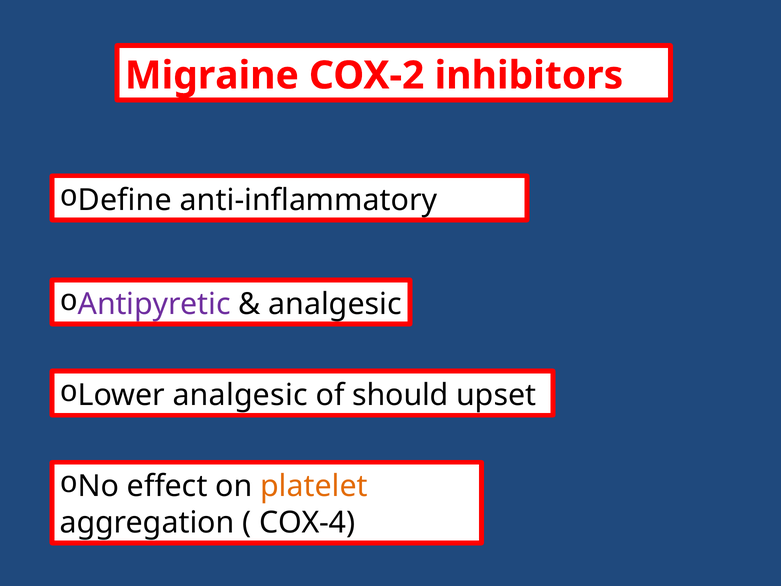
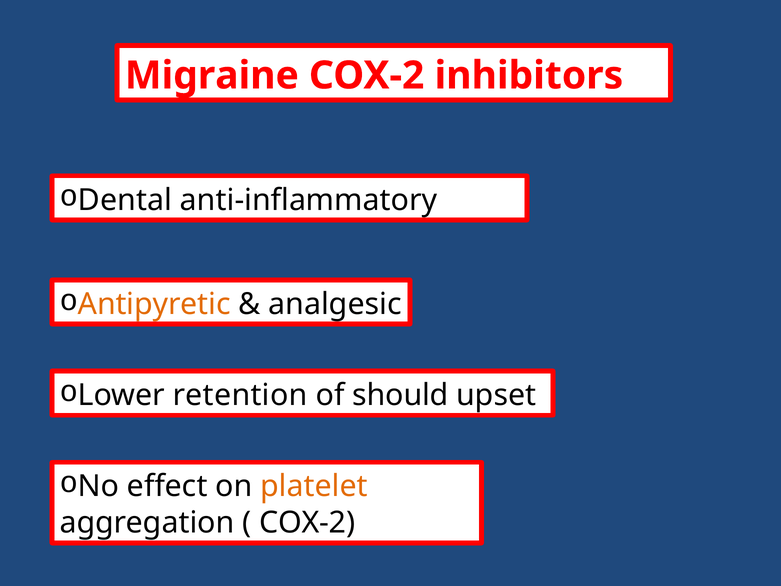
Define: Define -> Dental (125, 200)
Antipyretic colour: purple -> orange (154, 304)
Lower analgesic: analgesic -> retention (240, 395)
COX-4: COX-4 -> COX-2 (307, 523)
